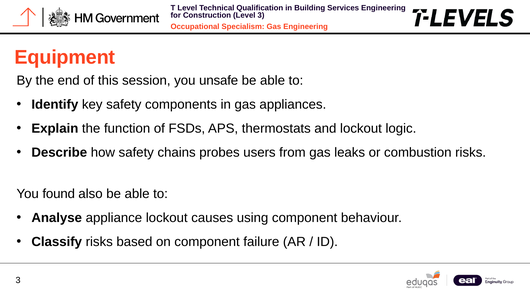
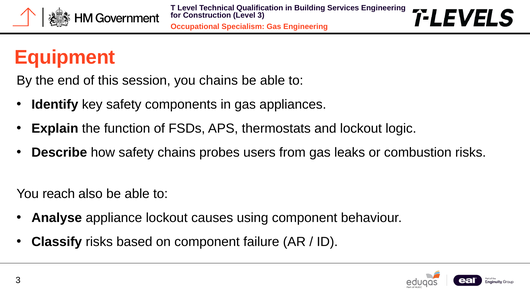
you unsafe: unsafe -> chains (219, 80)
found: found -> reach (59, 194)
